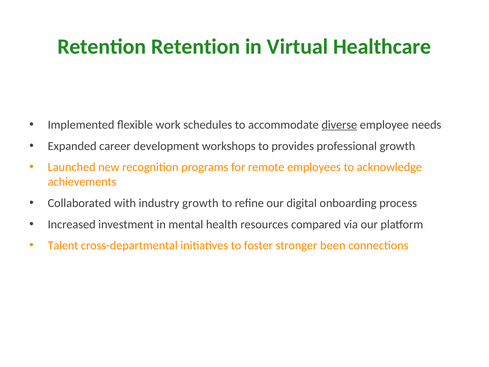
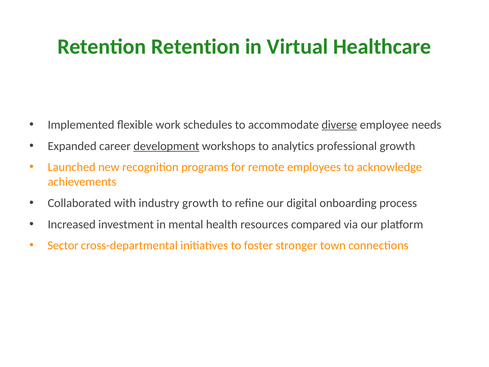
development underline: none -> present (166, 146)
provides: provides -> analytics (293, 146)
Talent: Talent -> Sector (63, 245)
been: been -> town (333, 245)
